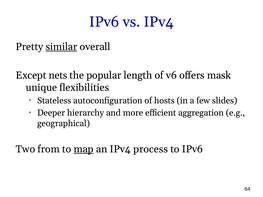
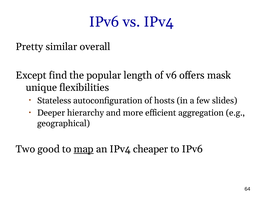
similar underline: present -> none (61, 47)
nets: nets -> find (58, 75)
from: from -> good (49, 149)
process: process -> cheaper (151, 149)
